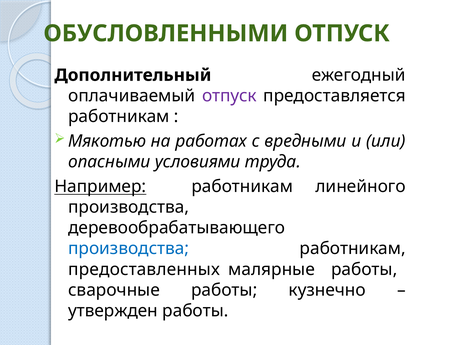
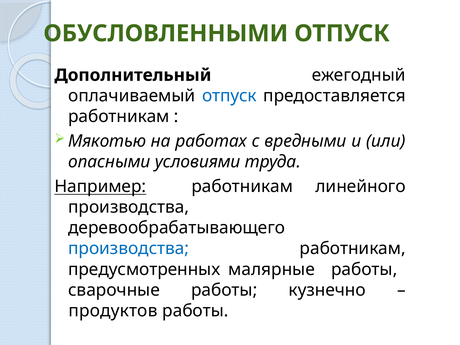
отпуск colour: purple -> blue (229, 96)
предоставленных: предоставленных -> предусмотренных (144, 269)
утвержден: утвержден -> продуктов (113, 311)
